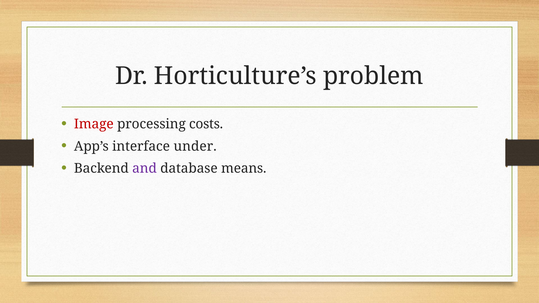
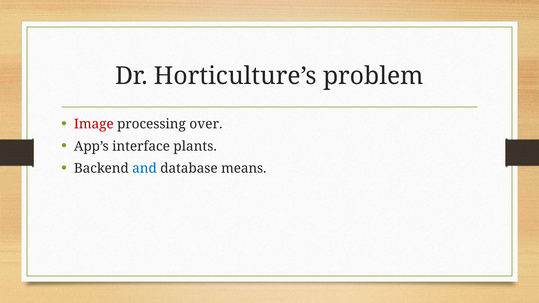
costs: costs -> over (206, 124)
under: under -> plants (195, 146)
and colour: purple -> blue (145, 169)
